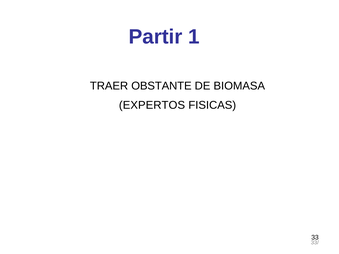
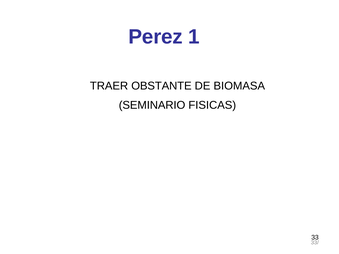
Partir: Partir -> Perez (156, 37)
EXPERTOS: EXPERTOS -> SEMINARIO (152, 105)
